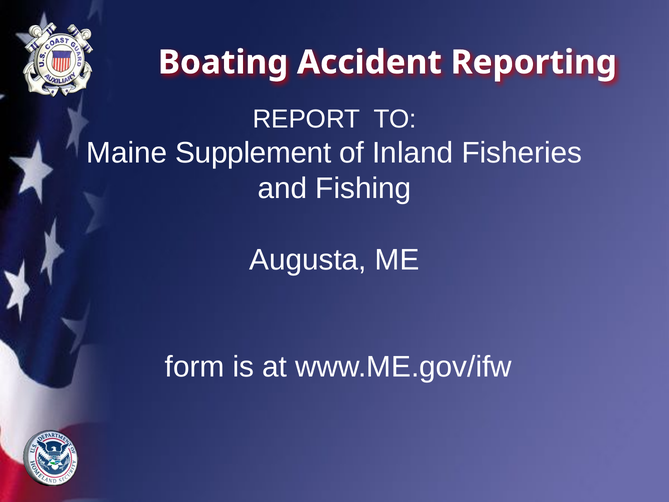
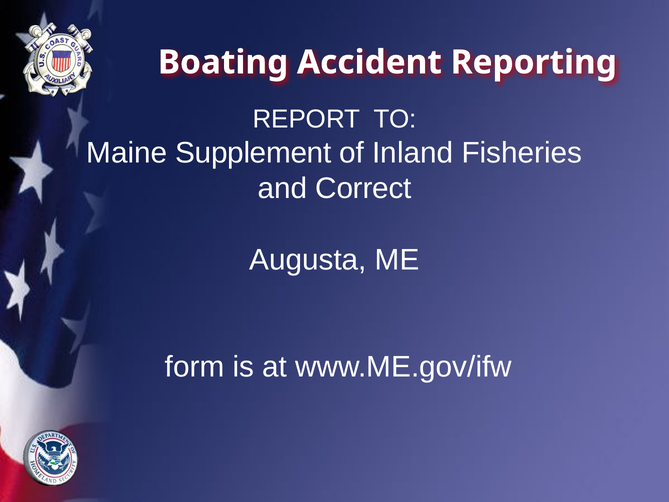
Fishing: Fishing -> Correct (363, 188)
